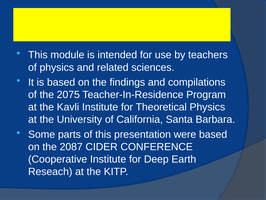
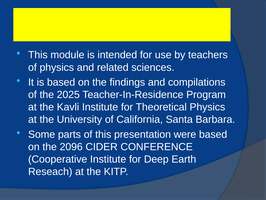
2075: 2075 -> 2025 (68, 94)
2087: 2087 -> 2096 (71, 146)
